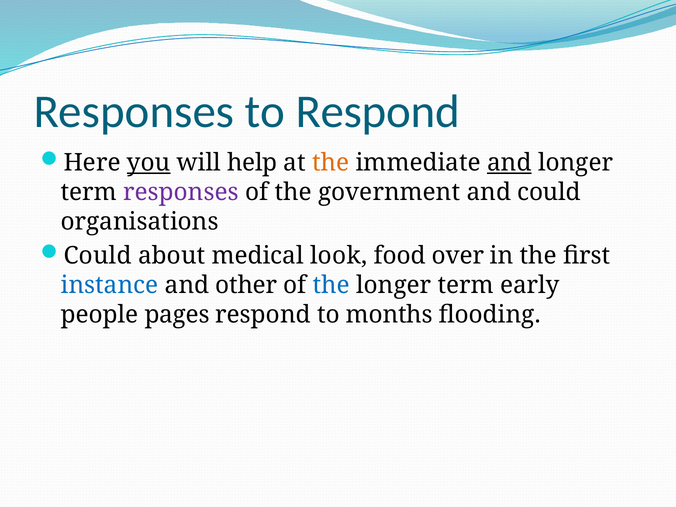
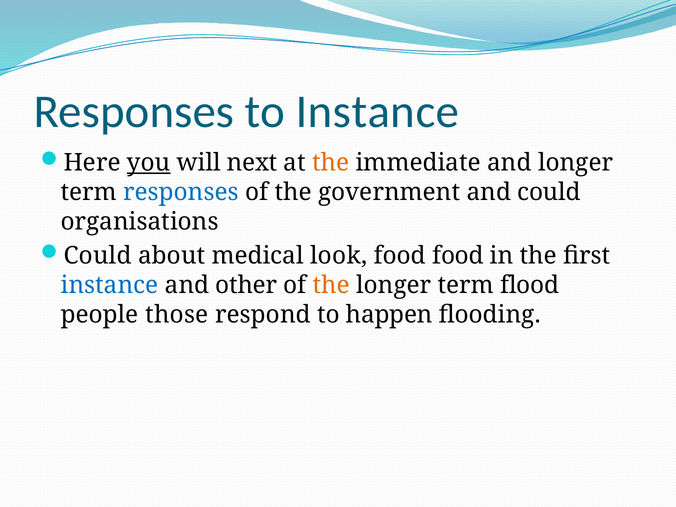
to Respond: Respond -> Instance (377, 112)
help: help -> next (252, 163)
and underline: present -> none (509, 163)
responses colour: purple -> blue (181, 192)
food over: over -> food (458, 256)
the colour: blue -> orange (331, 285)
early: early -> flood (530, 285)
pages: pages -> those (177, 314)
months: months -> happen (389, 314)
